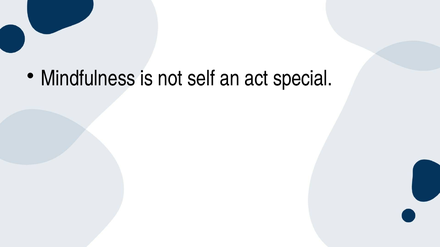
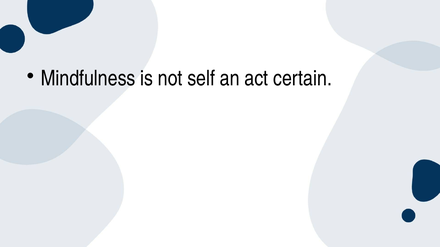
special: special -> certain (303, 79)
